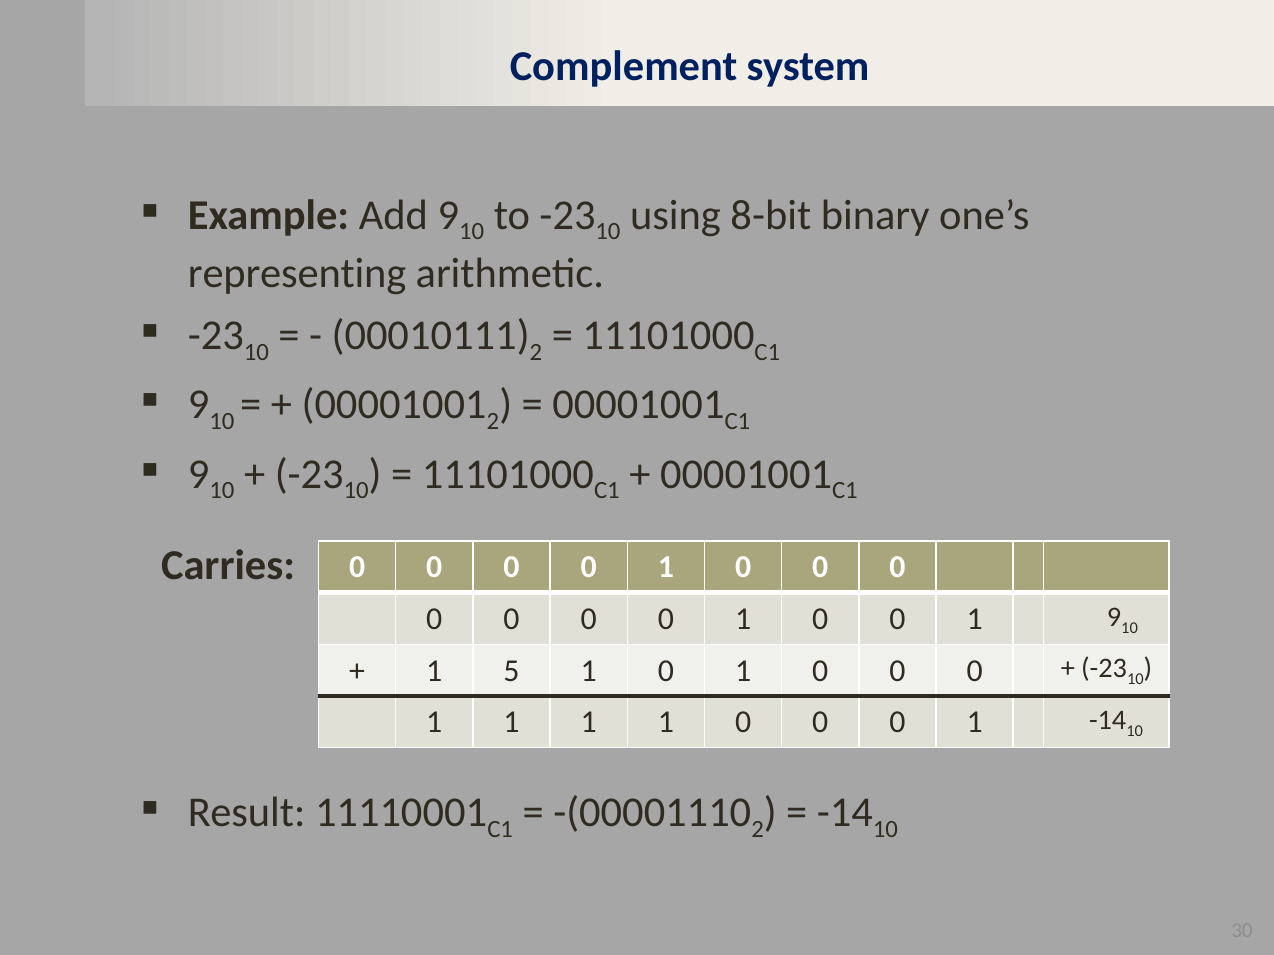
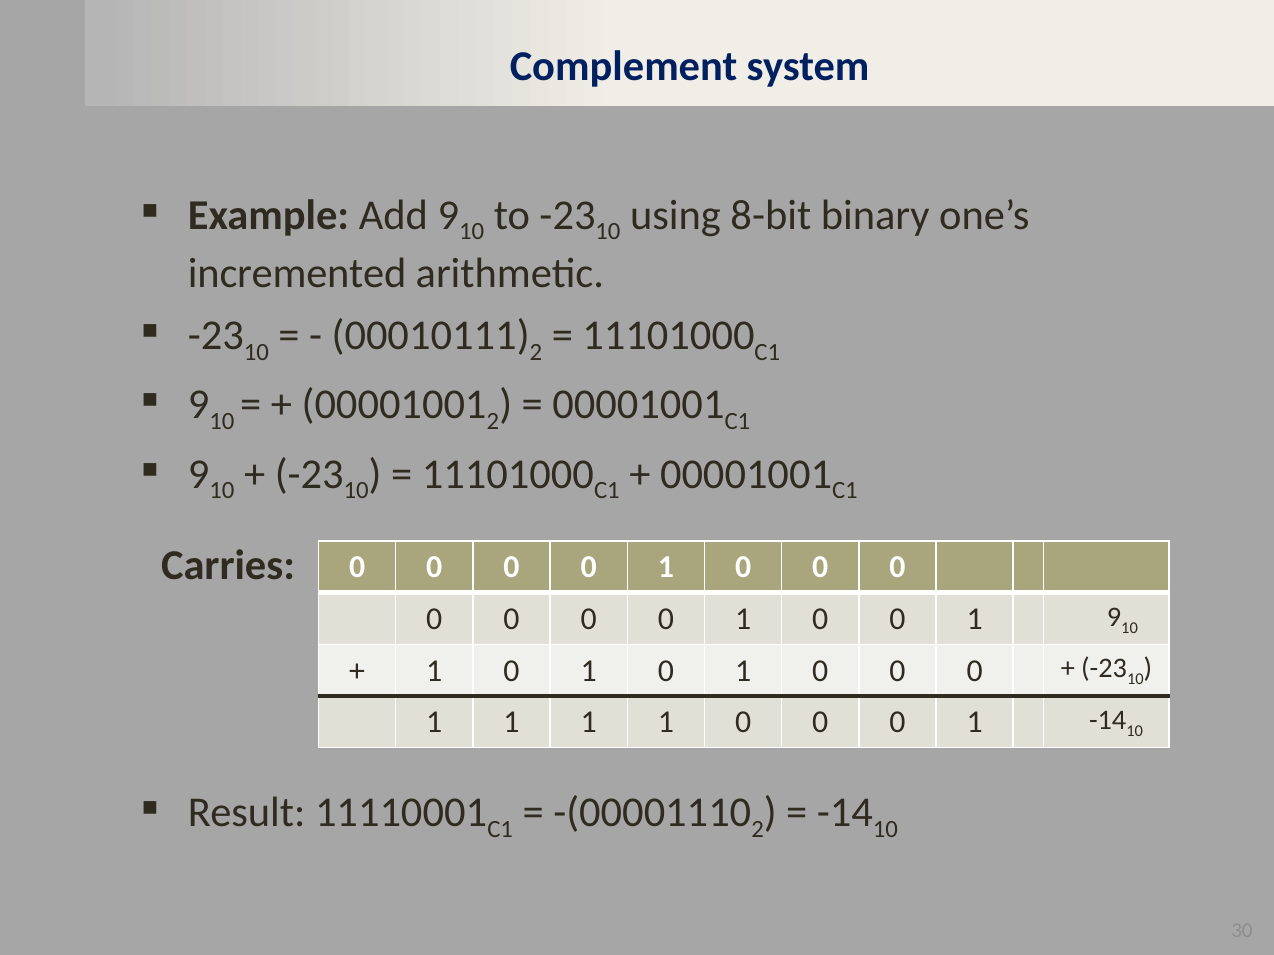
representing: representing -> incremented (297, 273)
5: 5 -> 0 (511, 671)
